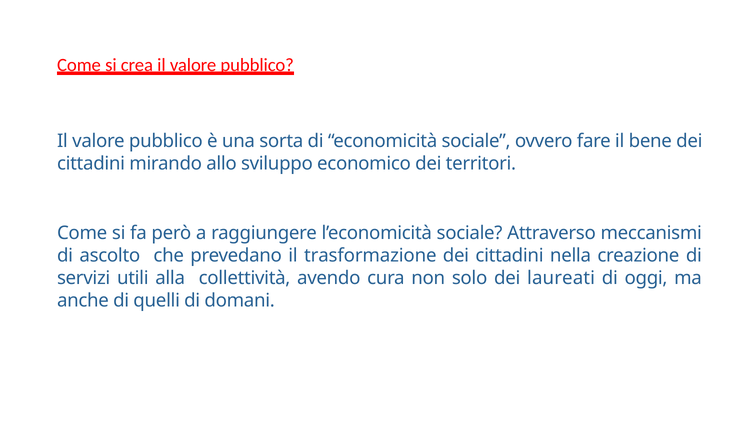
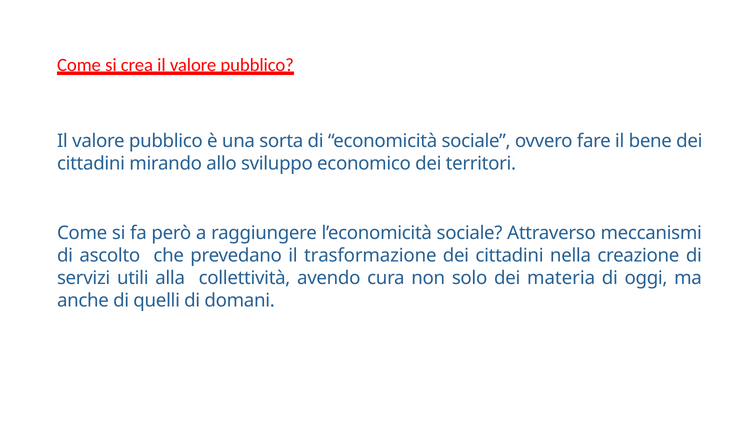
laureati: laureati -> materia (561, 278)
